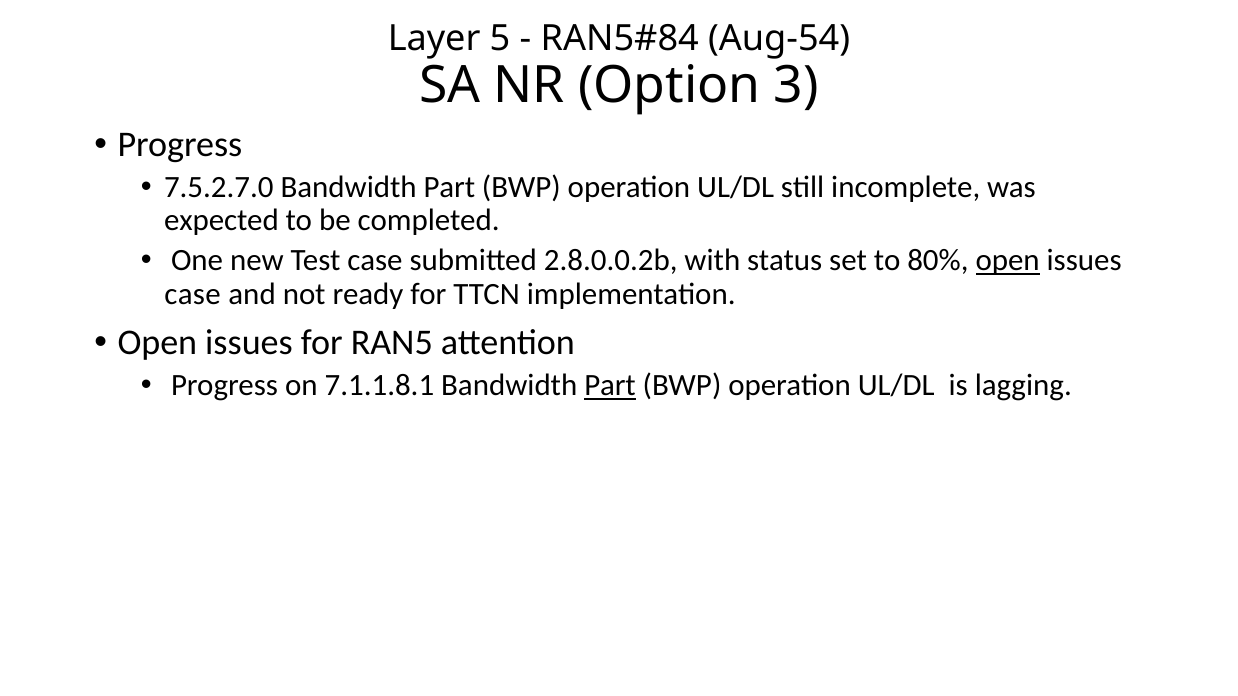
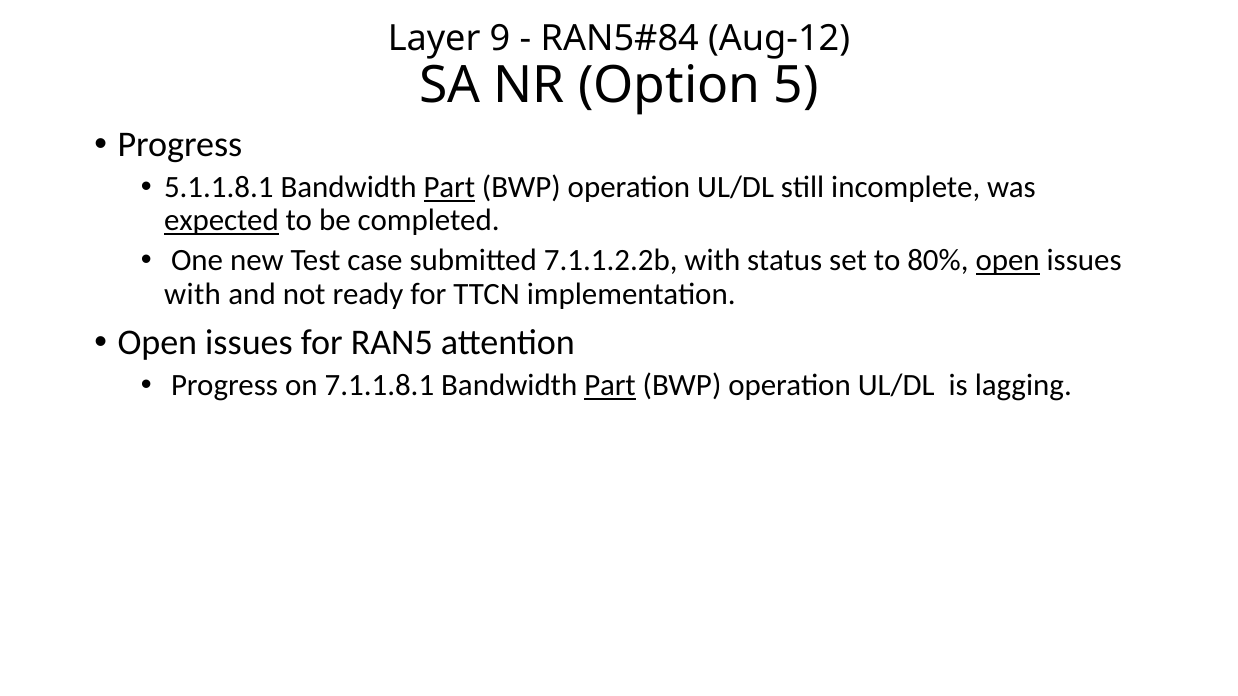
5: 5 -> 9 (500, 38)
Aug-54: Aug-54 -> Aug-12 (779, 38)
3: 3 -> 5 (796, 85)
7.5.2.7.0: 7.5.2.7.0 -> 5.1.1.8.1 (219, 187)
Part underline: none -> present (449, 187)
expected underline: none -> present (221, 221)
2.8.0.0.2b: 2.8.0.0.2b -> 7.1.1.2.2b (611, 261)
case: case -> with (193, 294)
